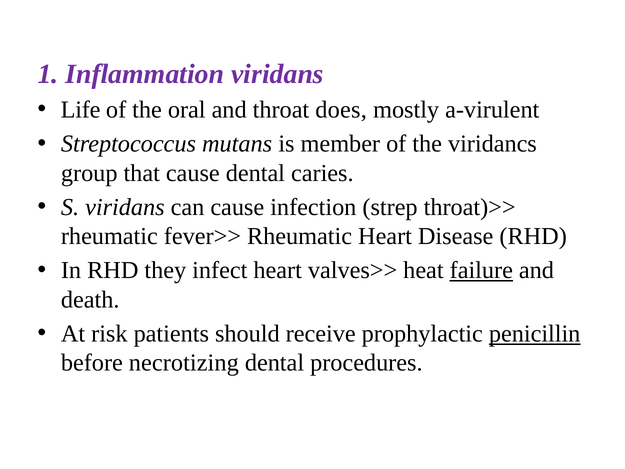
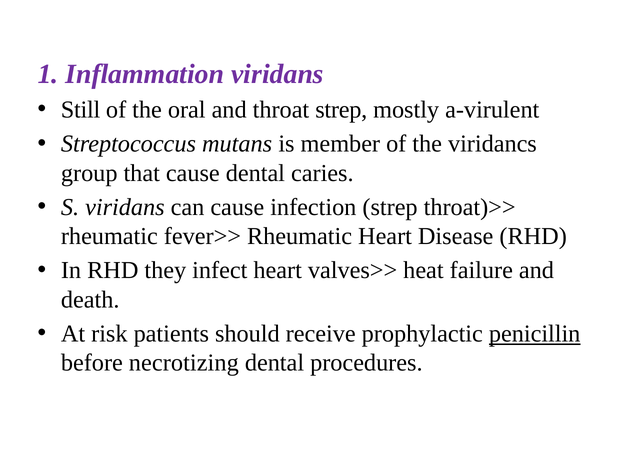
Life: Life -> Still (81, 110)
throat does: does -> strep (341, 110)
failure underline: present -> none (481, 270)
